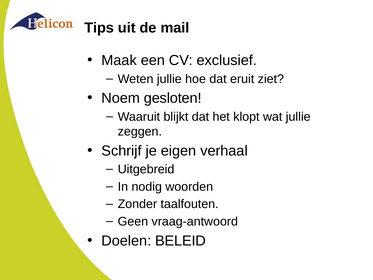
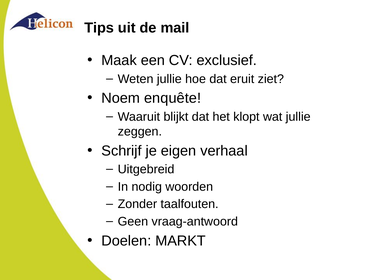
gesloten: gesloten -> enquête (173, 98)
BELEID: BELEID -> MARKT (181, 241)
